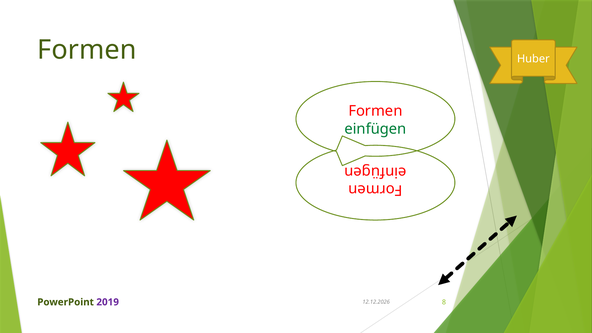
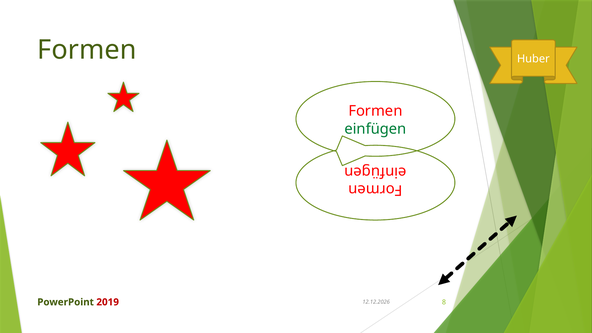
2019 colour: purple -> red (108, 302)
